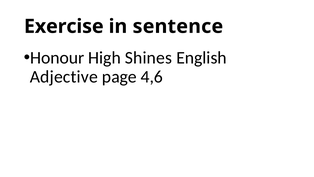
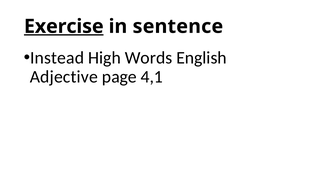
Exercise underline: none -> present (64, 26)
Honour: Honour -> Instead (57, 58)
Shines: Shines -> Words (148, 58)
4,6: 4,6 -> 4,1 (152, 77)
